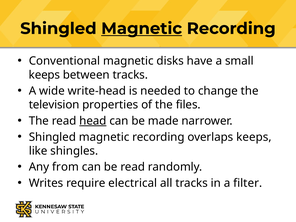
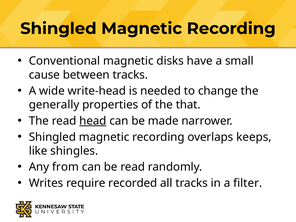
Magnetic underline: present -> none (142, 29)
keeps: keeps -> cause (44, 75)
television: television -> generally (54, 105)
files: files -> that (188, 105)
electrical: electrical -> recorded (133, 183)
